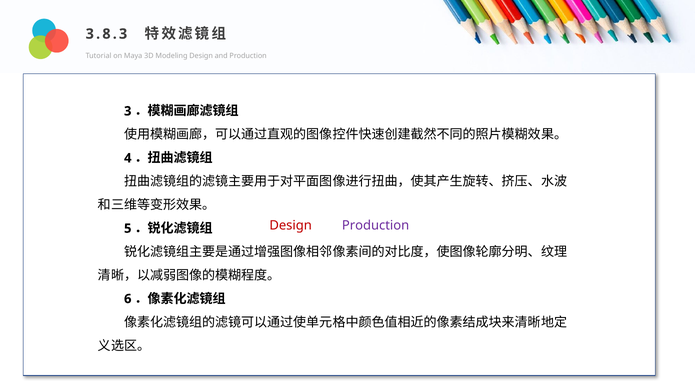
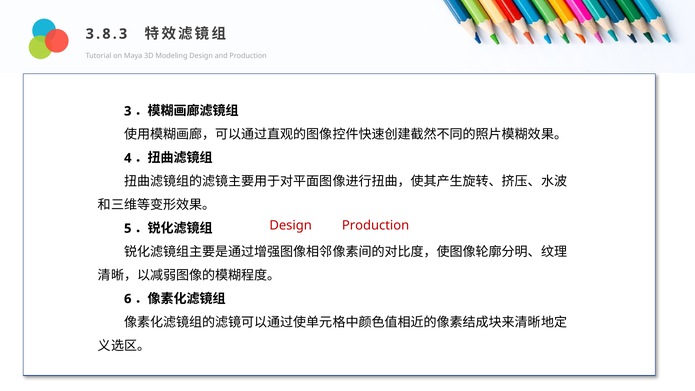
Production colour: purple -> red (376, 225)
